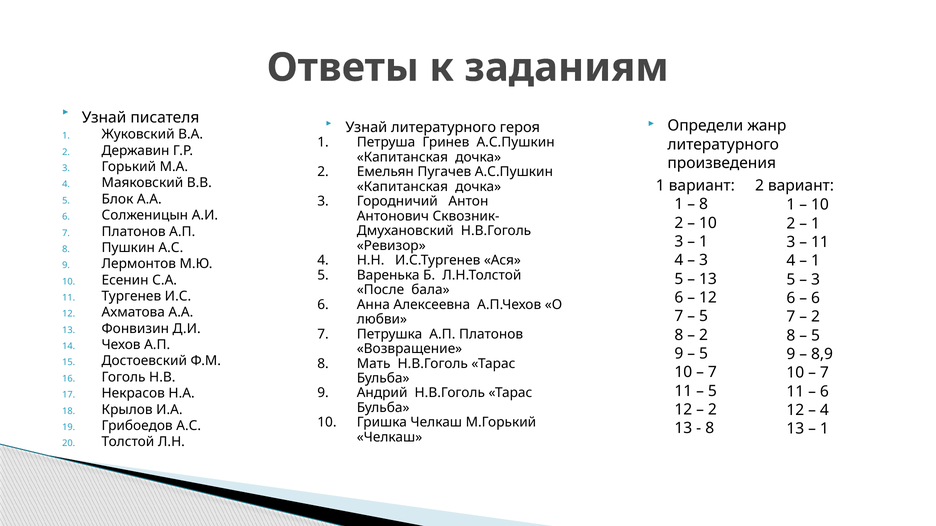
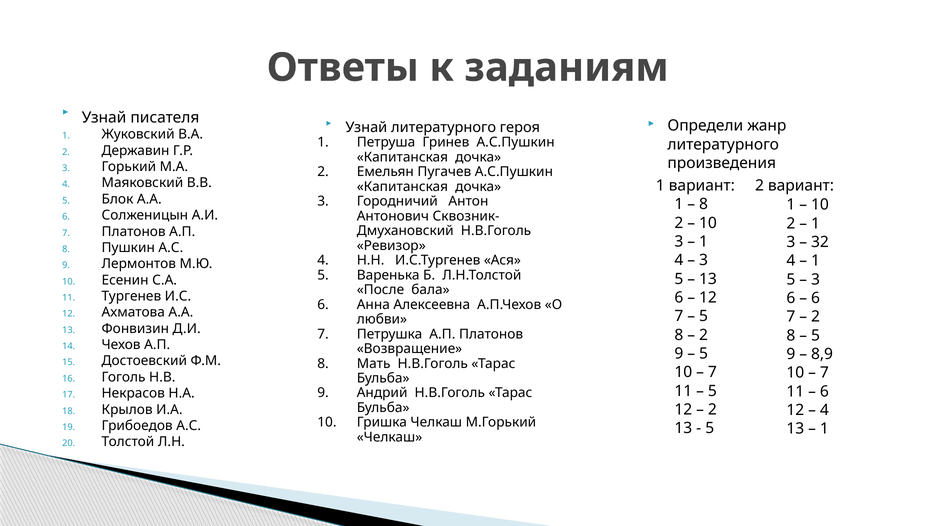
11: 11 -> 32 (820, 242)
8: 8 -> 5 (710, 429)
